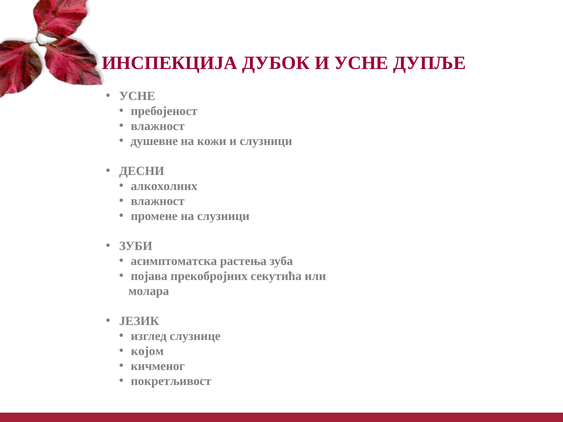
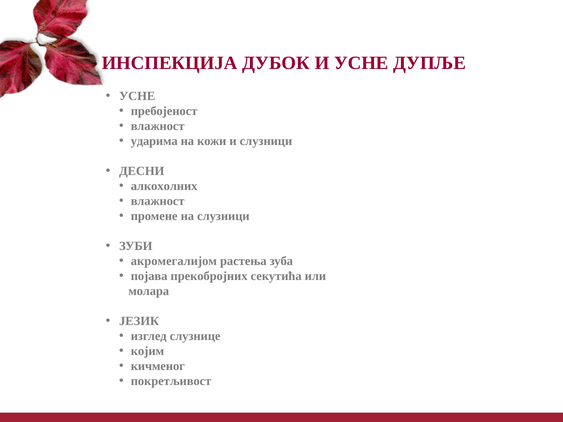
душевне: душевне -> ударима (154, 141)
асимптоматска: асимптоматска -> акромегалијом (174, 261)
којом: којом -> којим (147, 351)
